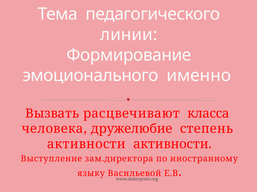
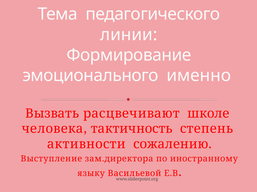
класса: класса -> школе (208, 114)
дружелюбие: дружелюбие -> тактичность (132, 129)
активности активности: активности -> сожалению (172, 145)
